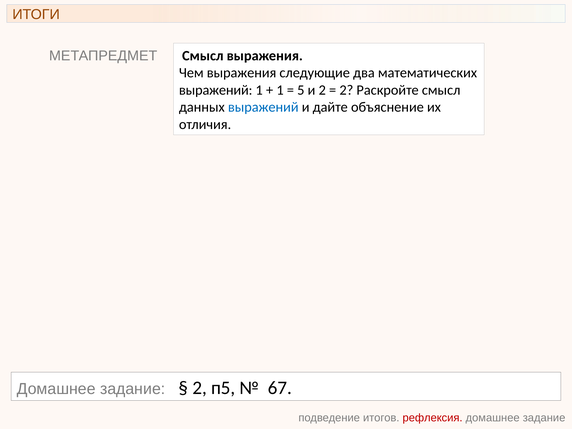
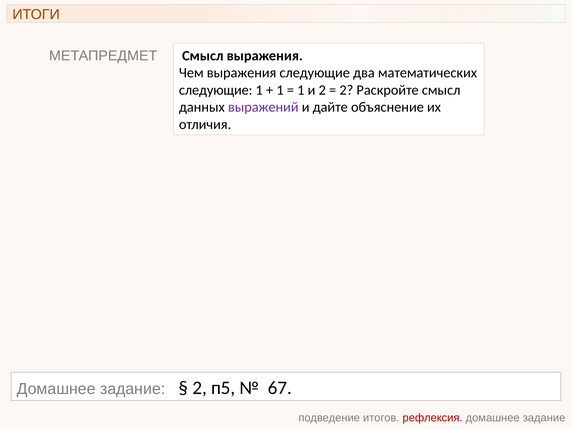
выражений: выражений -> следующие (216, 90)
5: 5 -> 1 (301, 90)
выражений colour: blue -> purple (263, 107)
